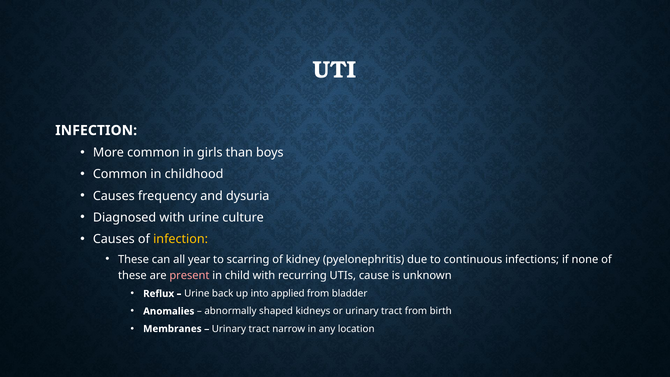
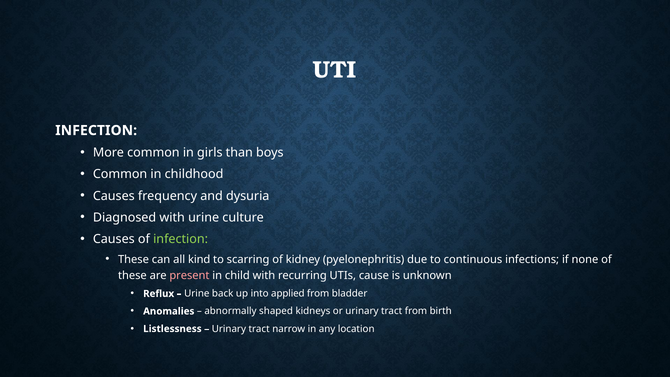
infection colour: yellow -> light green (181, 239)
year: year -> kind (199, 259)
Membranes: Membranes -> Listlessness (172, 329)
